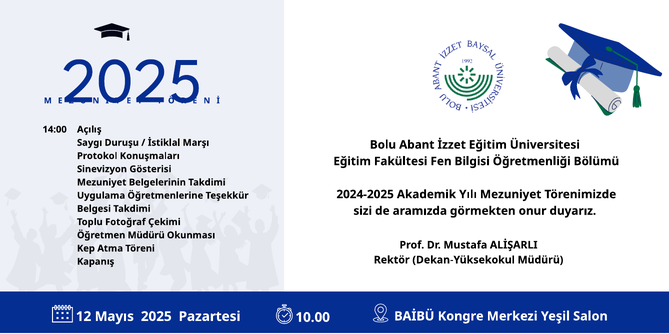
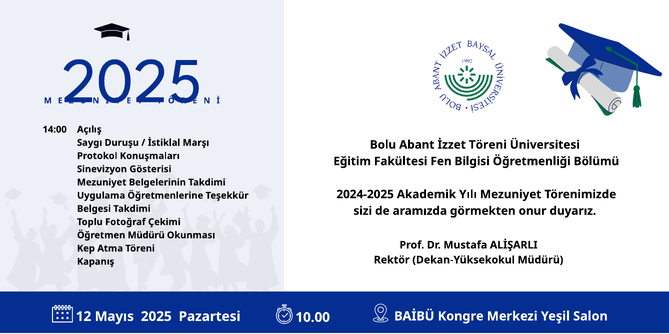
İzzet Eğitim: Eğitim -> Töreni (488, 145)
